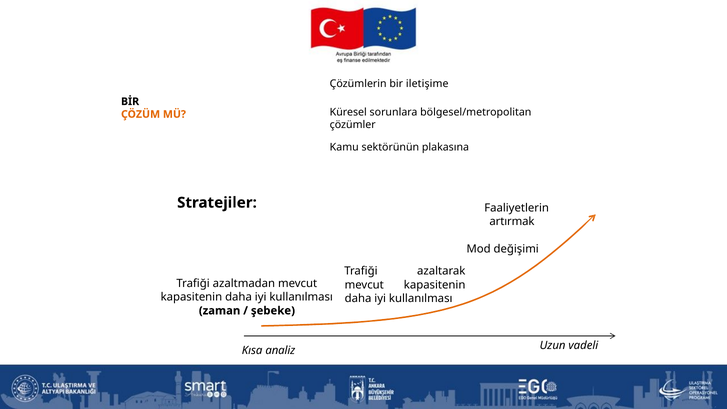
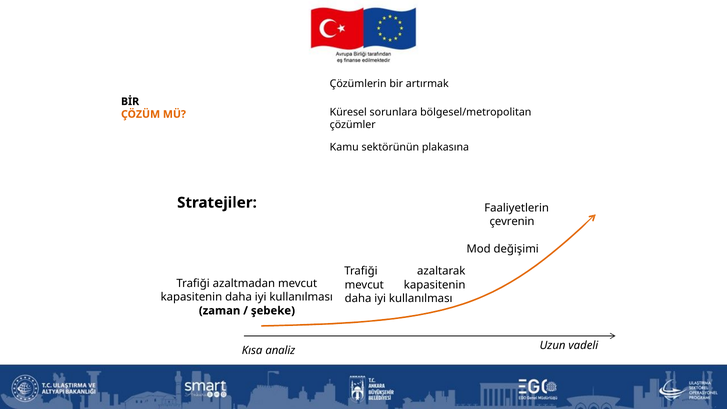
iletişime: iletişime -> artırmak (427, 84)
artırmak: artırmak -> çevrenin (512, 221)
